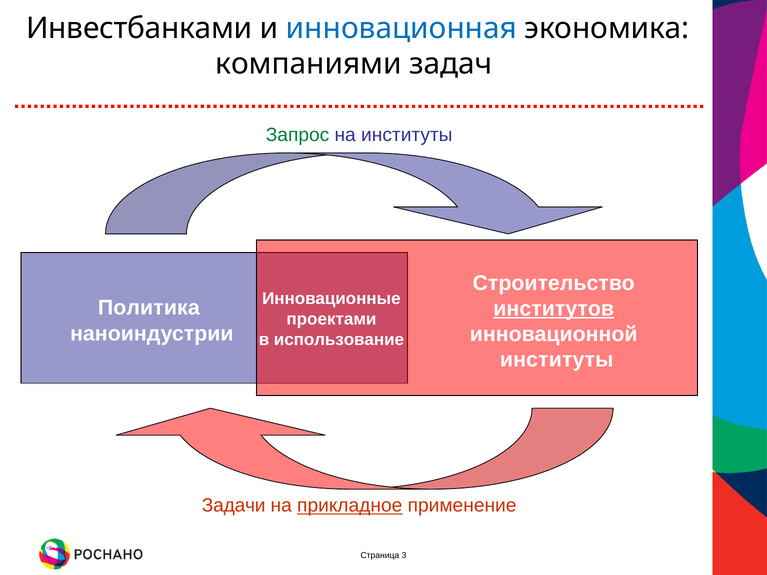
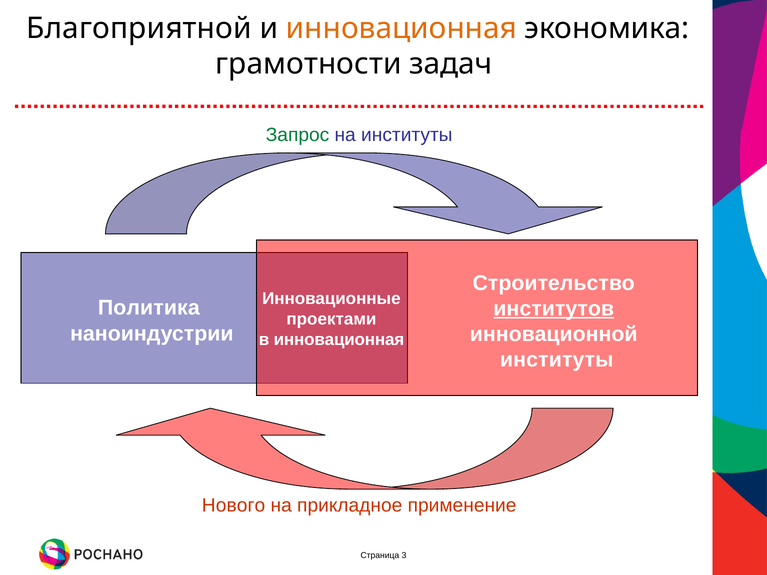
Инвестбанками: Инвестбанками -> Благоприятной (139, 28)
инновационная colour: blue -> orange (401, 28)
компаниями: компаниями -> грамотности (308, 64)
в использование: использование -> инновационная (339, 340)
Задачи: Задачи -> Нового (234, 506)
прикладное underline: present -> none (350, 506)
